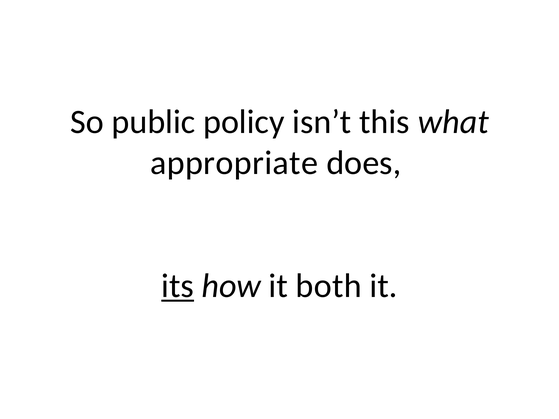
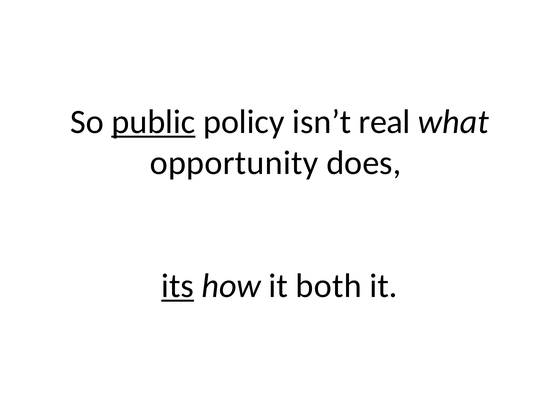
public underline: none -> present (153, 122)
this: this -> real (384, 122)
appropriate: appropriate -> opportunity (234, 163)
